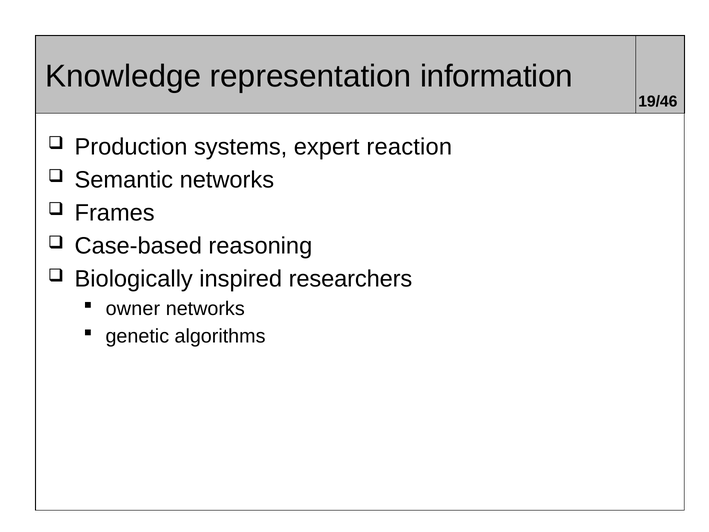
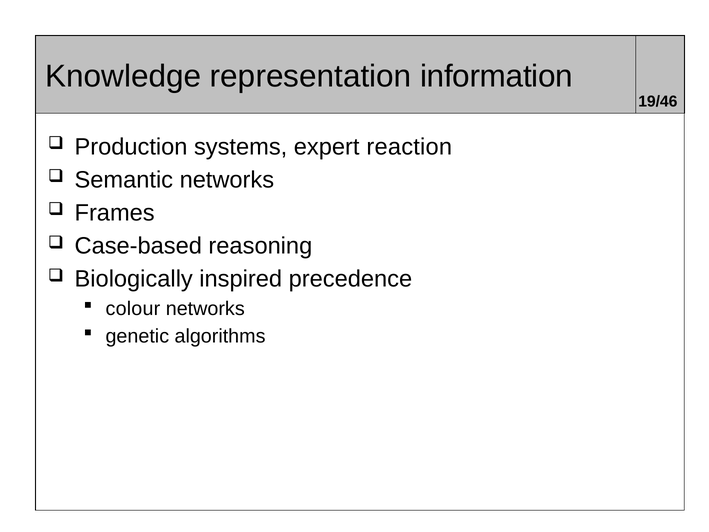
researchers: researchers -> precedence (350, 279)
owner: owner -> colour (133, 309)
